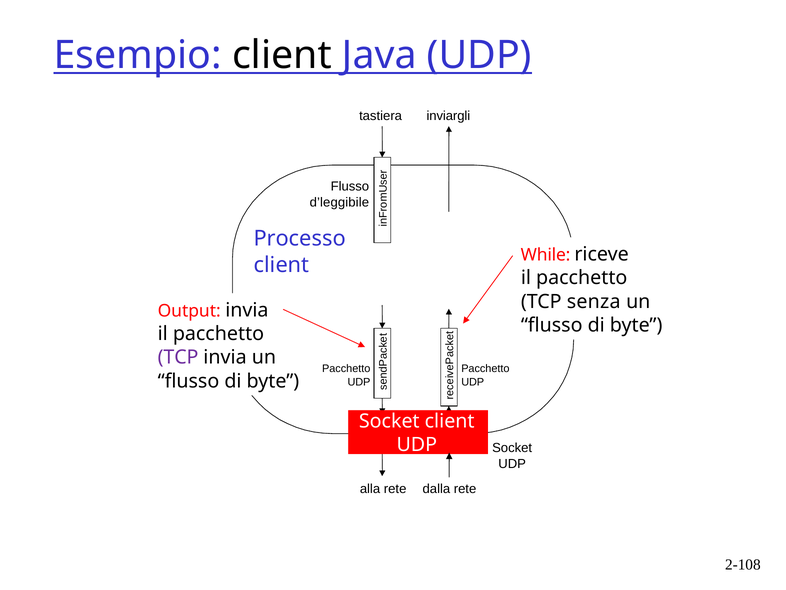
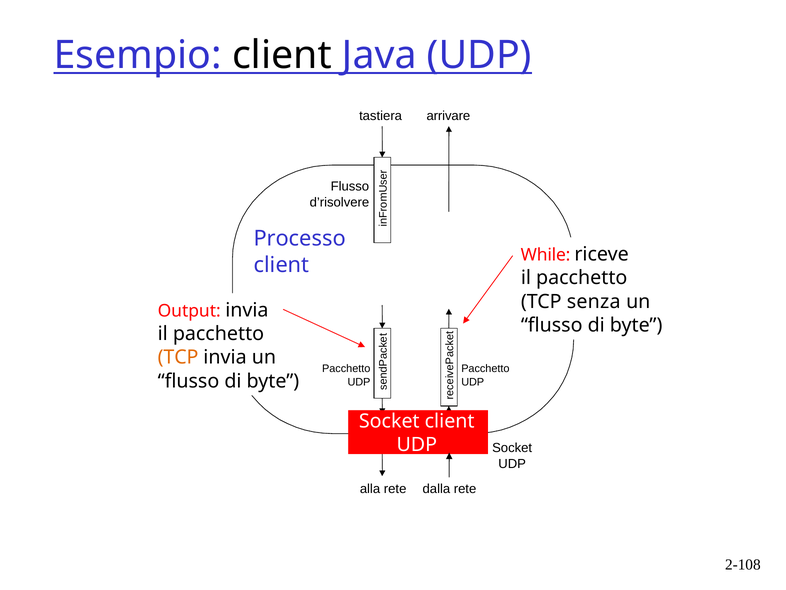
inviargli: inviargli -> arrivare (448, 116)
d’leggibile: d’leggibile -> d’risolvere (339, 202)
TCP colour: purple -> orange (178, 357)
